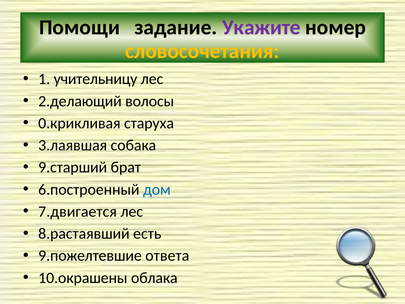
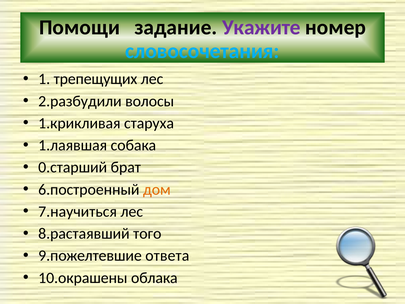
словосочетания colour: yellow -> light blue (202, 51)
учительницу: учительницу -> трепещущих (95, 79)
2.делающий: 2.делающий -> 2.разбудили (80, 101)
0.крикливая: 0.крикливая -> 1.крикливая (79, 123)
3.лаявшая: 3.лаявшая -> 1.лаявшая (73, 145)
9.старший: 9.старший -> 0.старший (73, 167)
дом colour: blue -> orange (157, 189)
7.двигается: 7.двигается -> 7.научиться (78, 211)
есть: есть -> того (147, 233)
